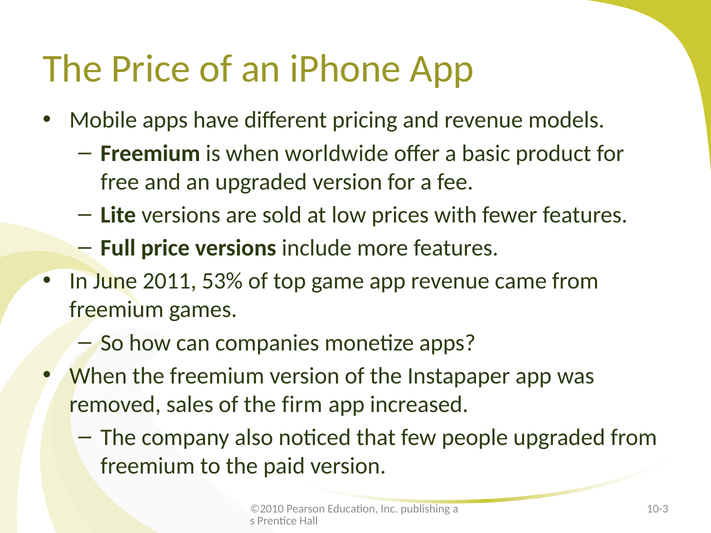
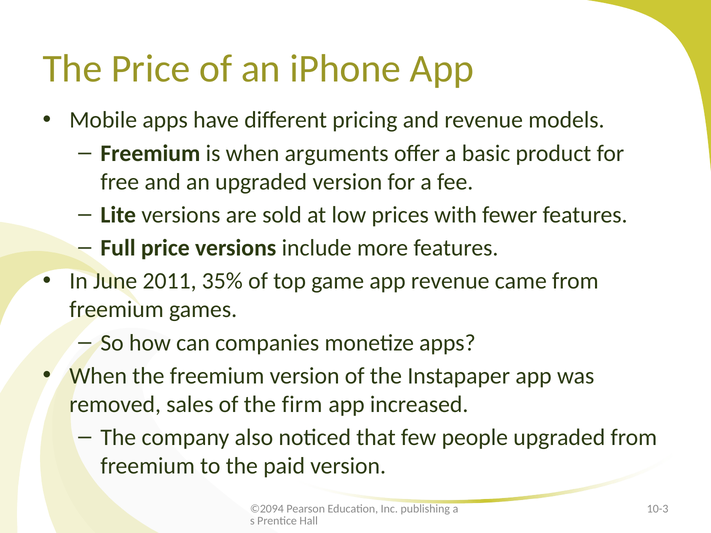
worldwide: worldwide -> arguments (337, 153)
53%: 53% -> 35% (222, 281)
©2010: ©2010 -> ©2094 (267, 509)
